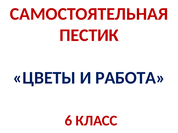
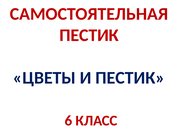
И РАБОТА: РАБОТА -> ПЕСТИК (130, 78)
